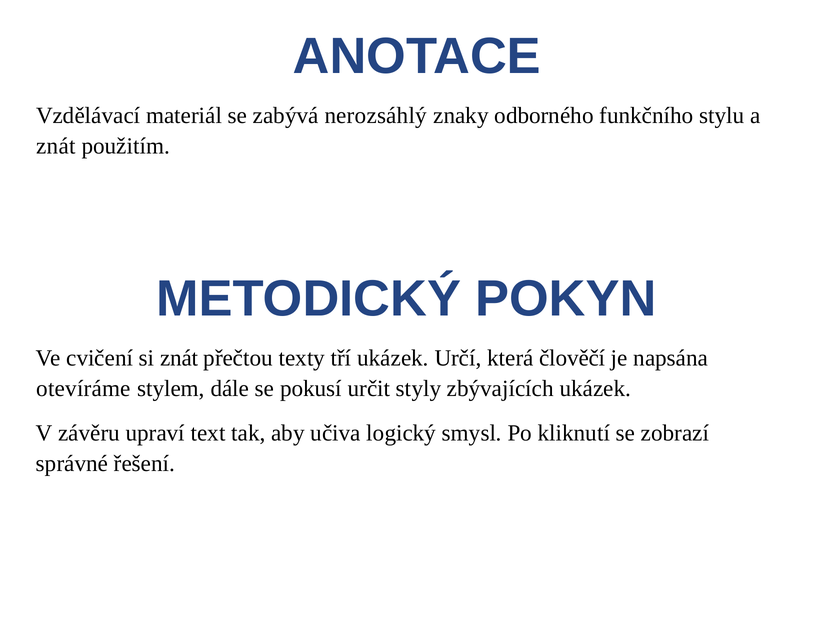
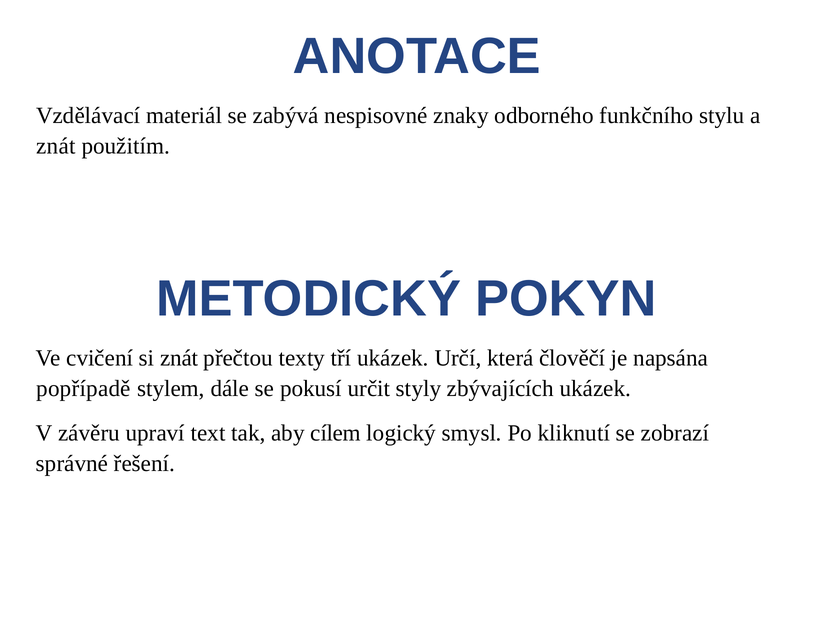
nerozsáhlý: nerozsáhlý -> nespisovné (376, 116)
otevíráme: otevíráme -> popřípadě (84, 388)
učiva: učiva -> cílem (336, 433)
